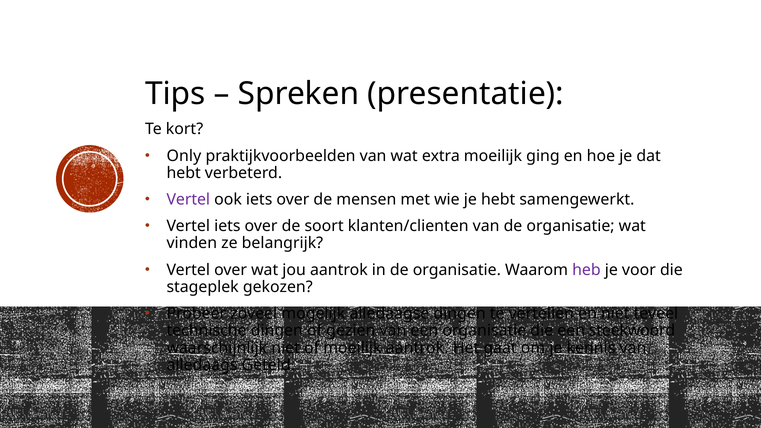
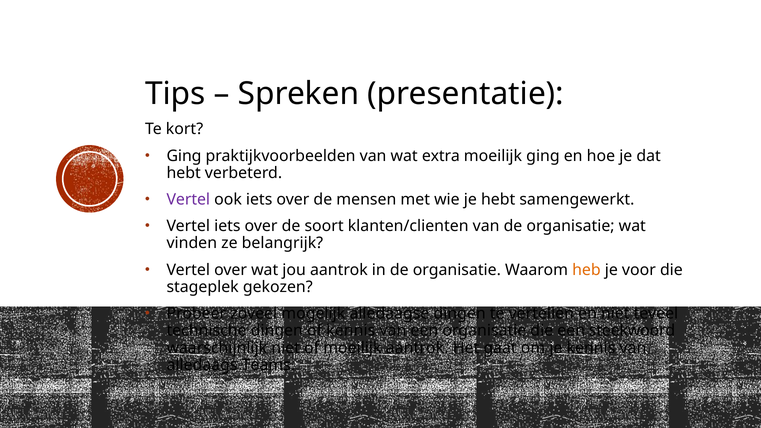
Only: Only -> Ging (184, 156)
heb colour: purple -> orange (586, 270)
of gezien: gezien -> kennis (351, 331)
Geteld: Geteld -> Teams (268, 365)
